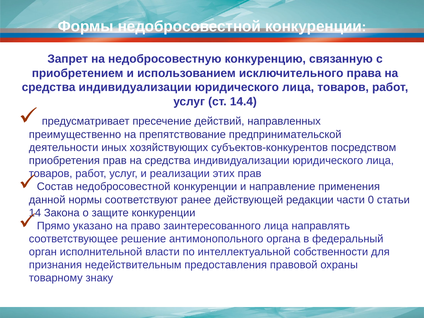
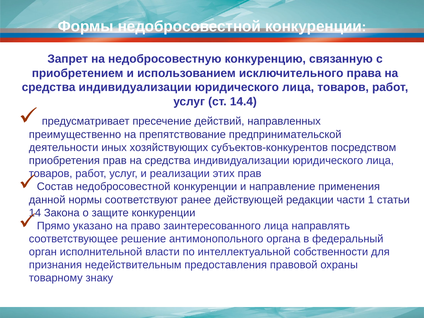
0: 0 -> 1 (371, 200)
